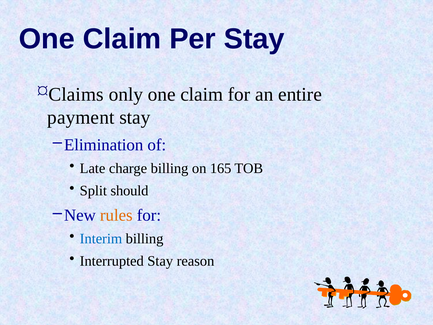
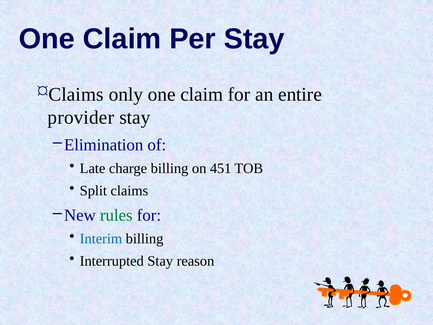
payment: payment -> provider (81, 117)
165: 165 -> 451 (221, 168)
Split should: should -> claims (129, 190)
rules colour: orange -> green (116, 215)
